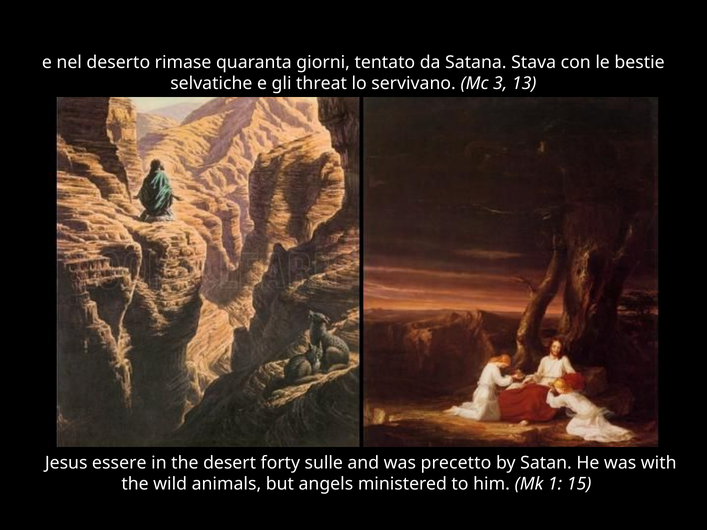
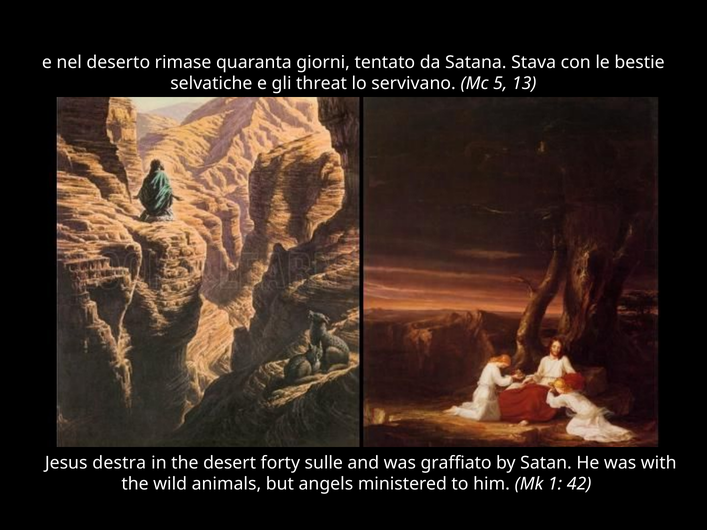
3: 3 -> 5 (500, 84)
essere: essere -> destra (119, 463)
precetto: precetto -> graffiato (456, 463)
15: 15 -> 42 (579, 484)
